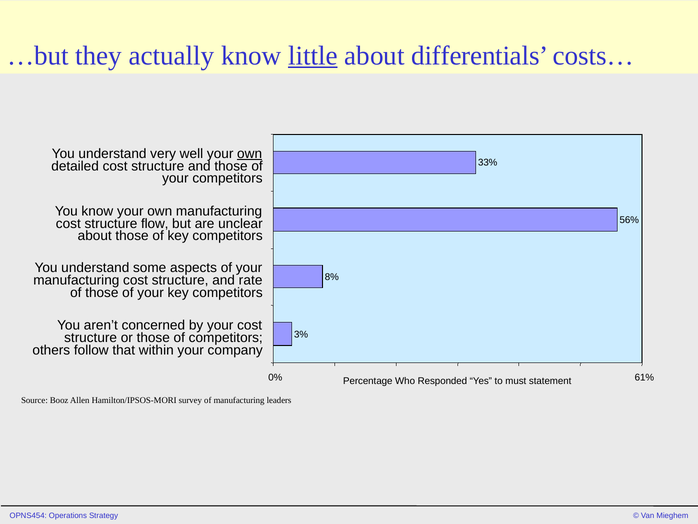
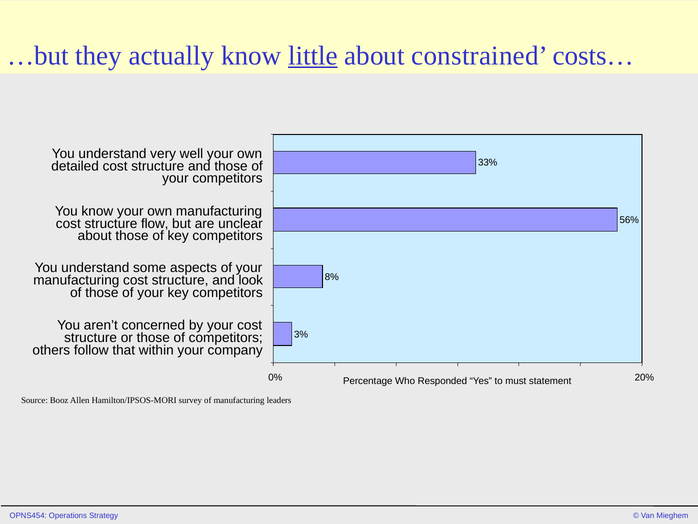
differentials: differentials -> constrained (480, 56)
own underline: present -> none (250, 154)
rate: rate -> look (251, 280)
61%: 61% -> 20% (644, 377)
